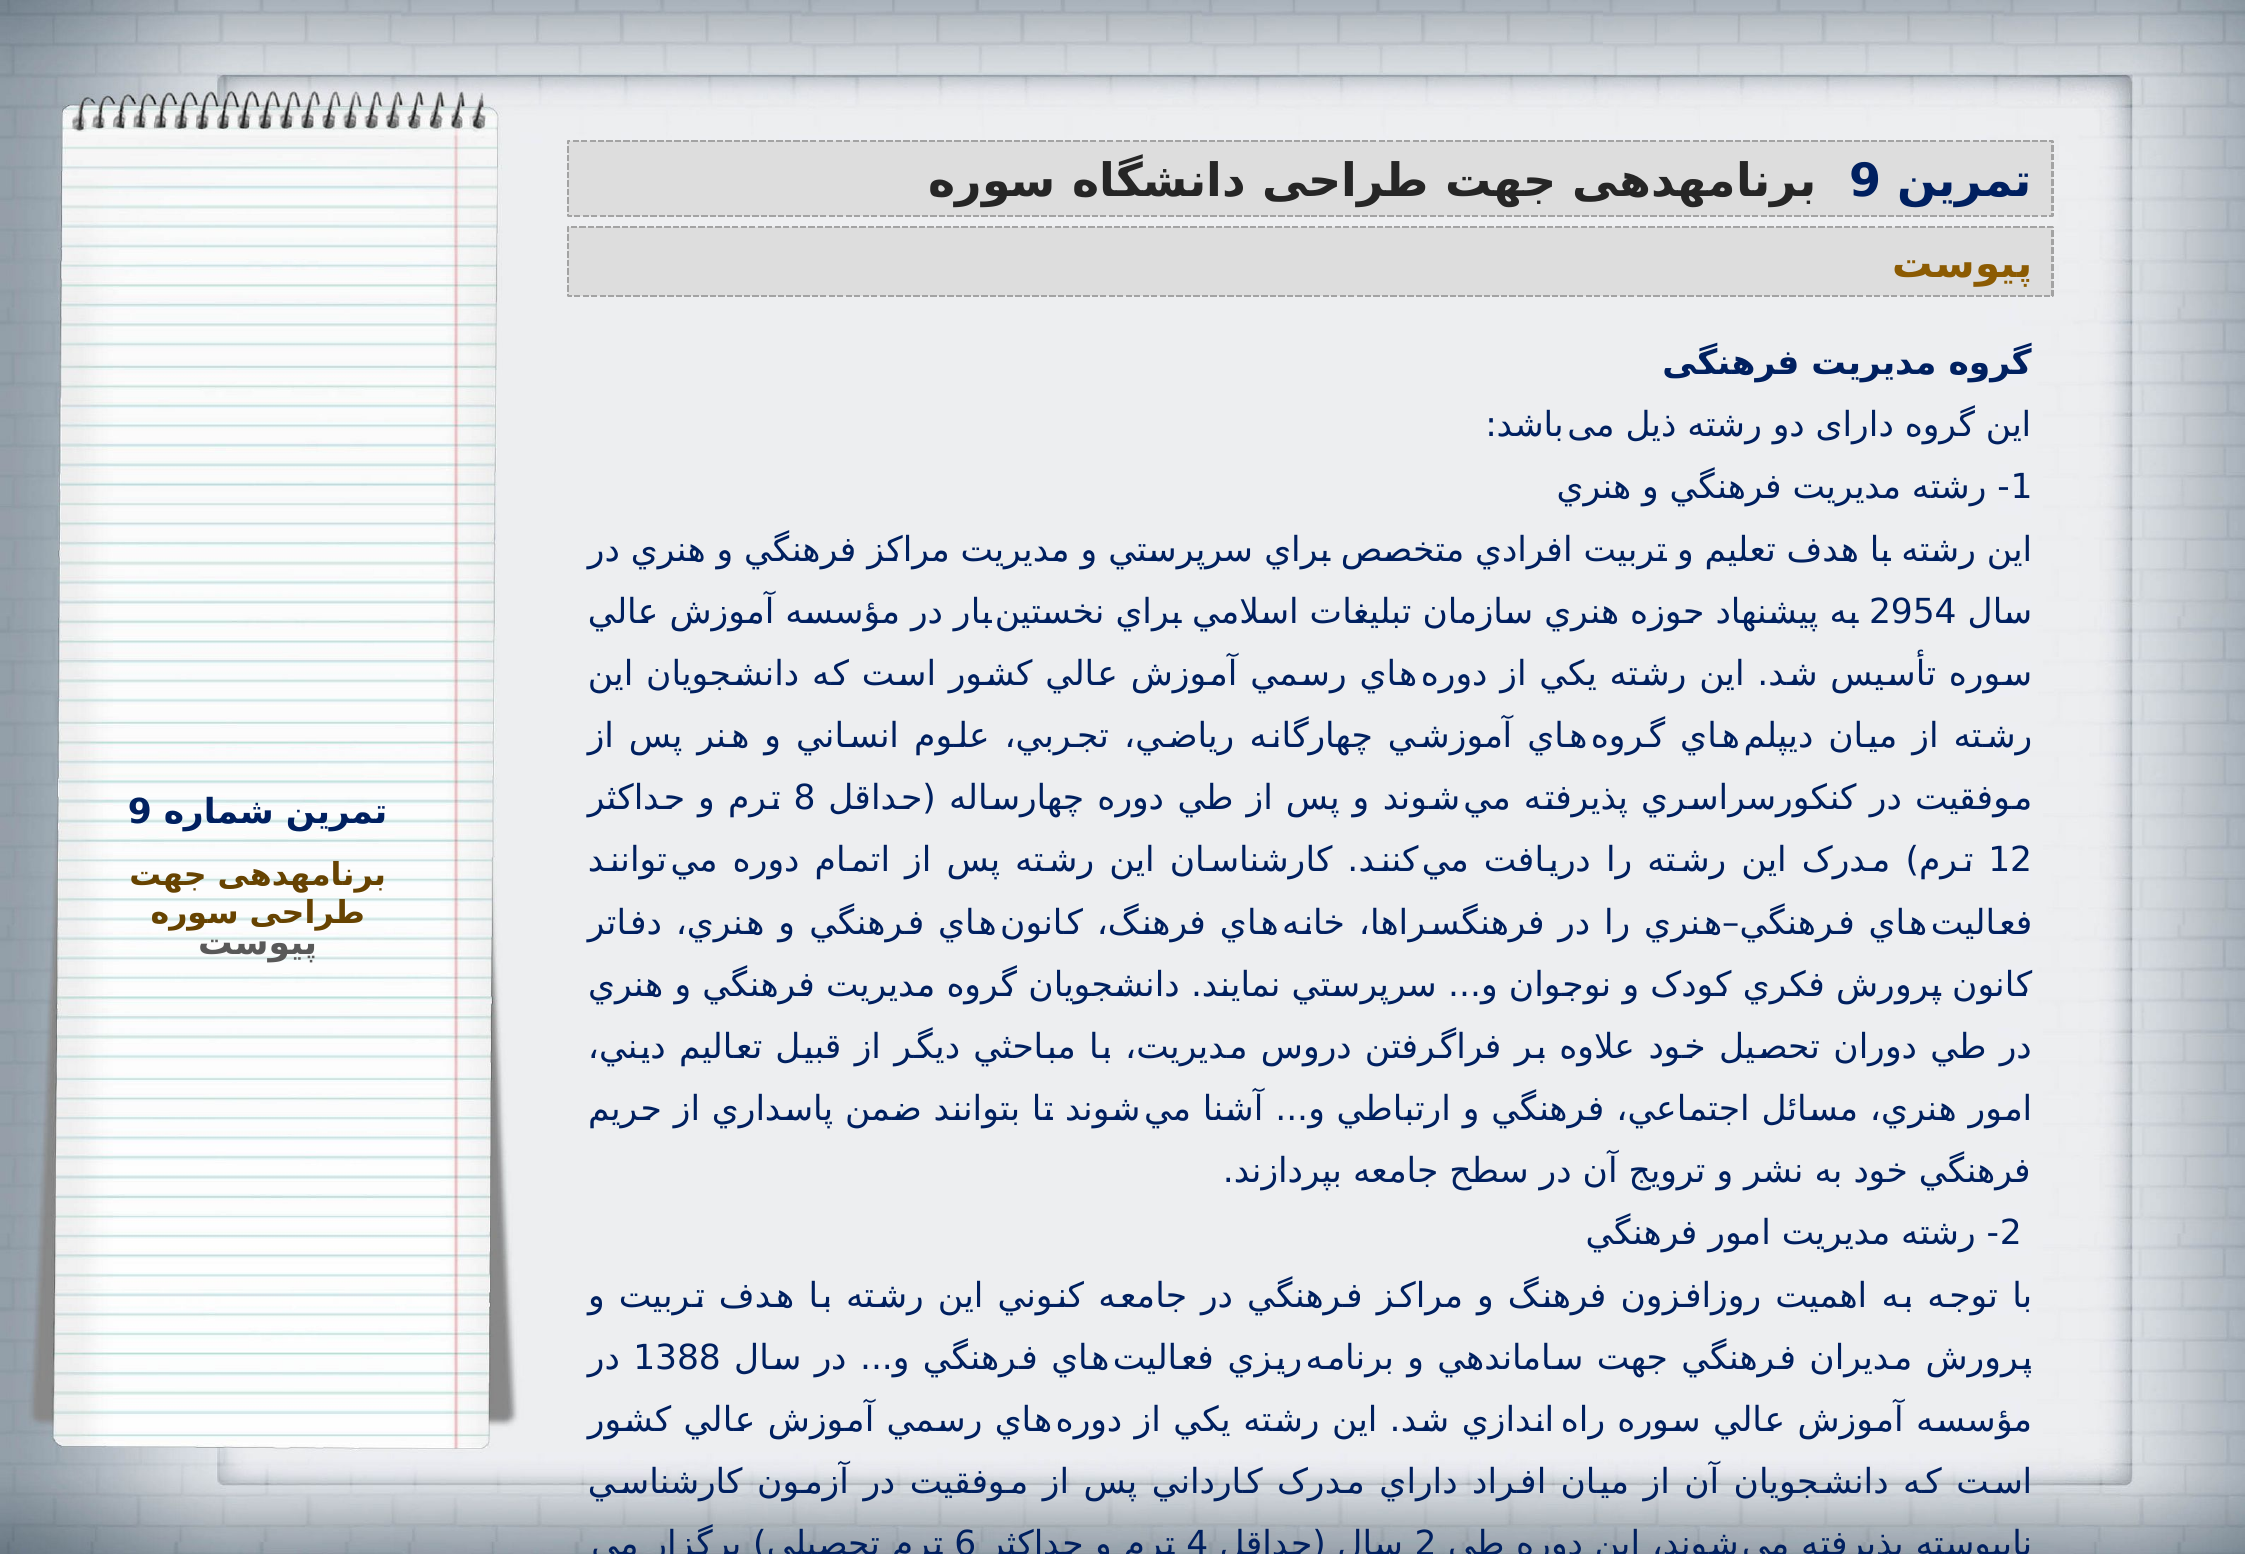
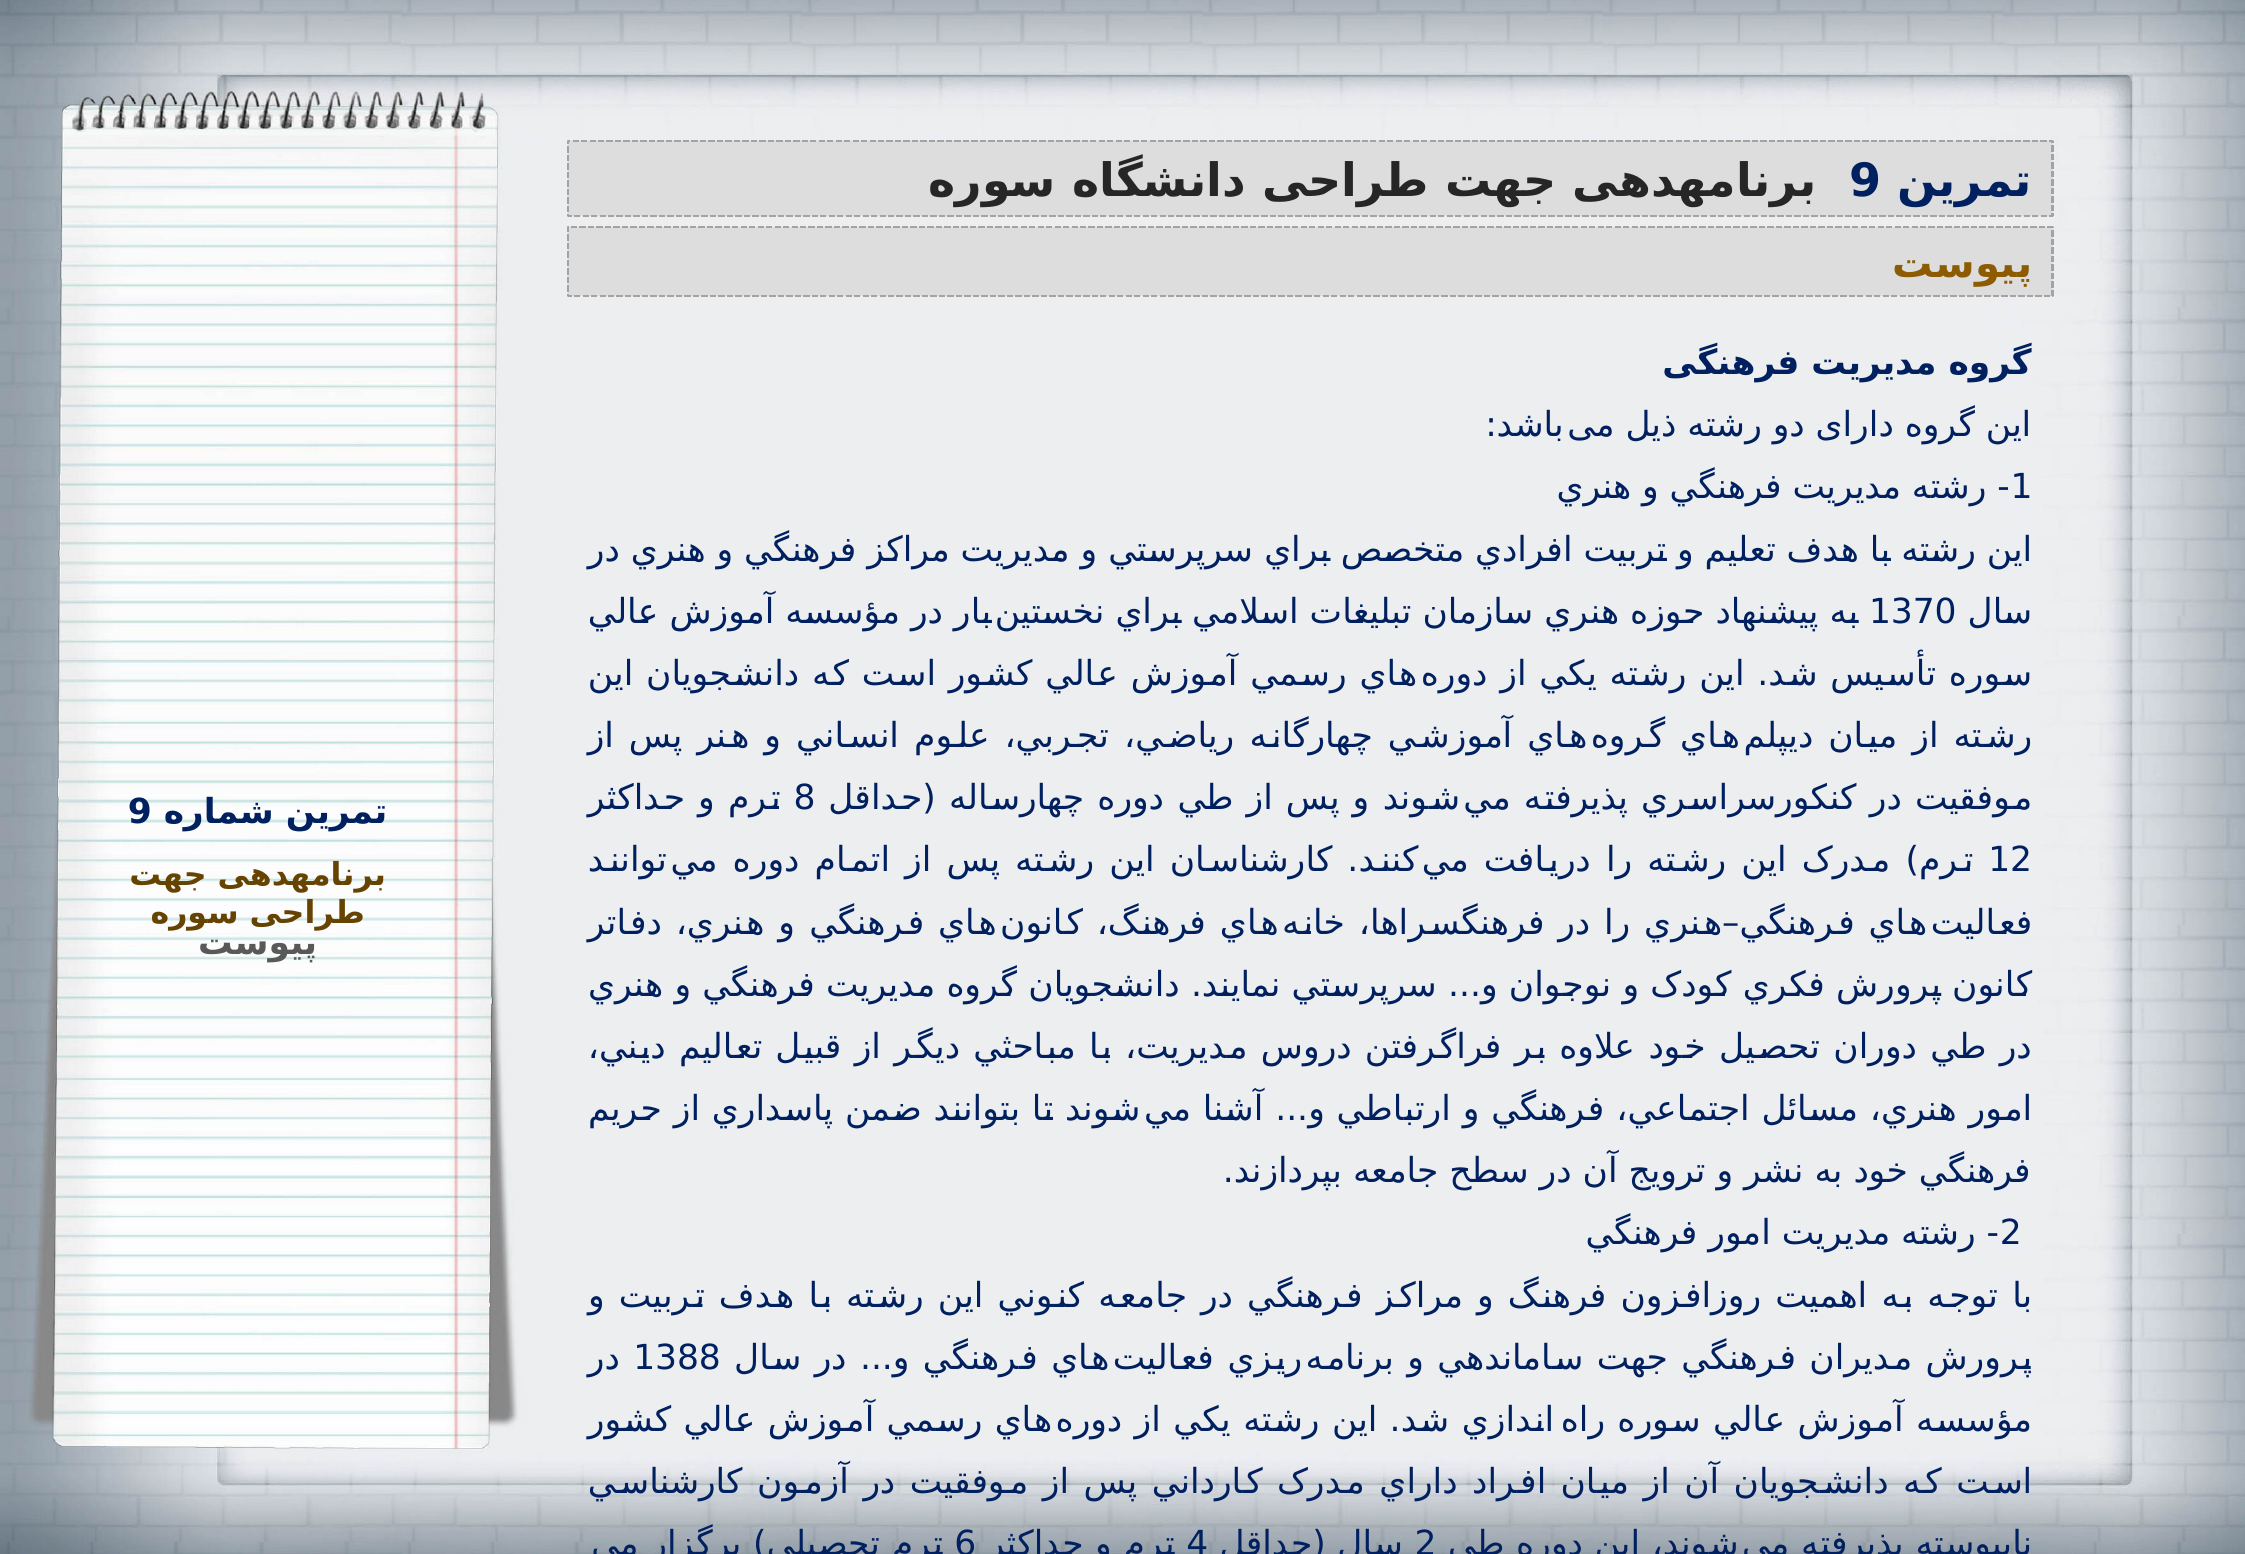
2954: 2954 -> 1370 (1913, 612)
